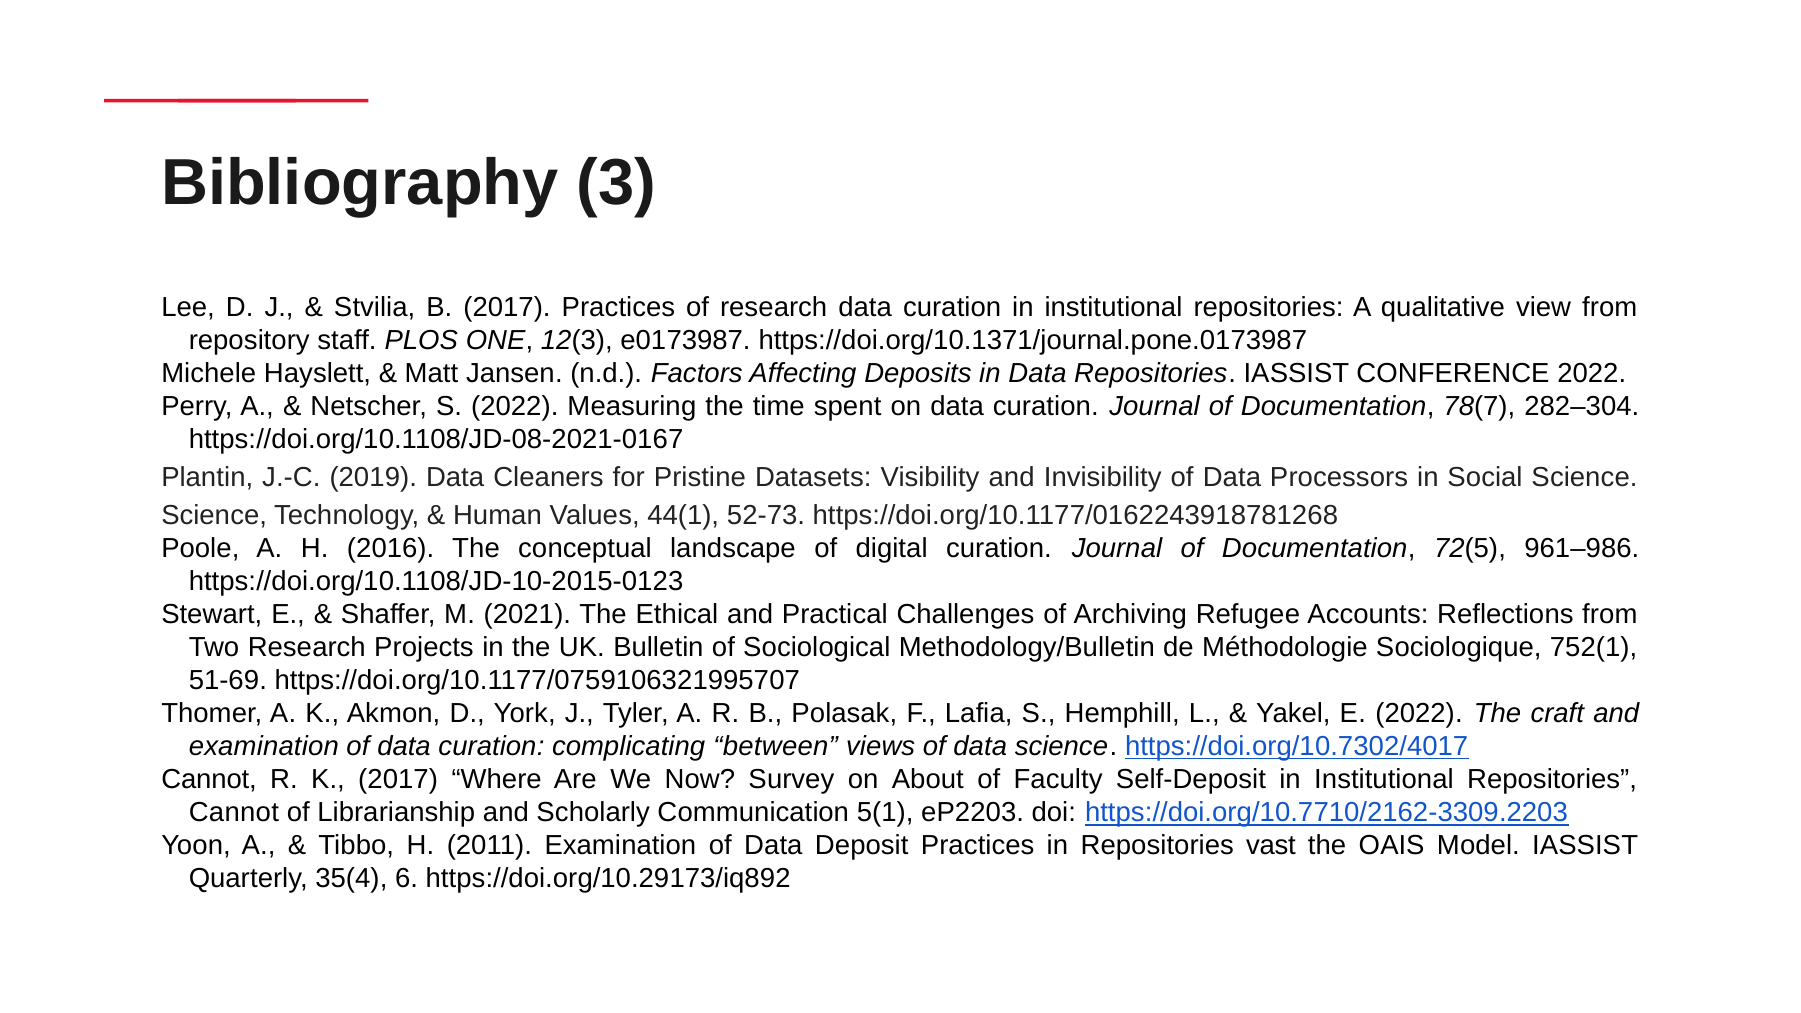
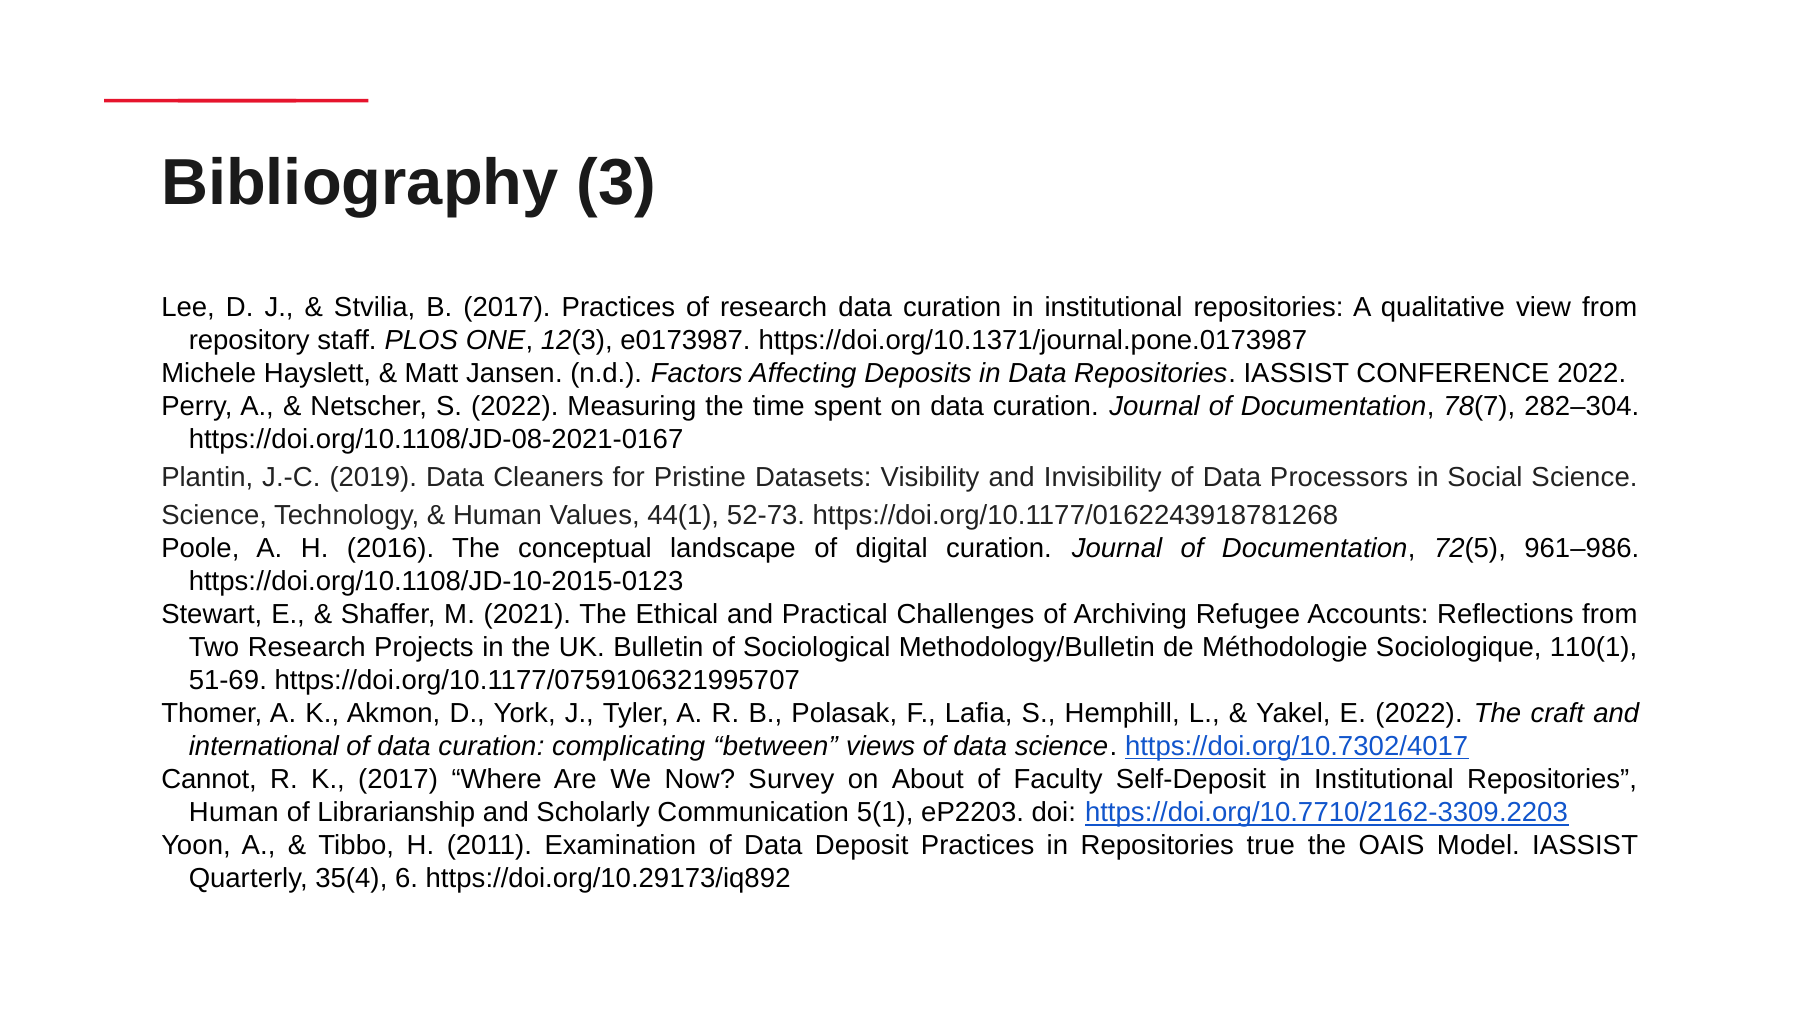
752(1: 752(1 -> 110(1 (1594, 648)
examination: examination -> international (264, 747)
Cannot: Cannot -> Human (234, 813)
vast: vast -> true (1271, 846)
